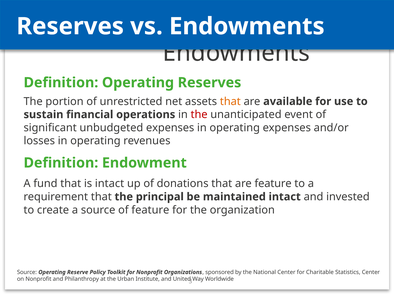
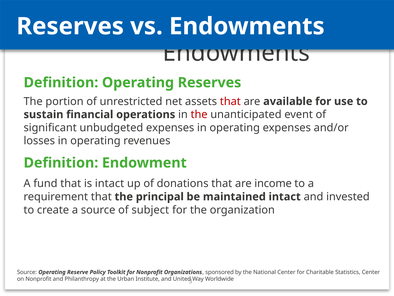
that colour: orange -> red (230, 101)
are feature: feature -> income (273, 183)
of feature: feature -> subject (150, 210)
